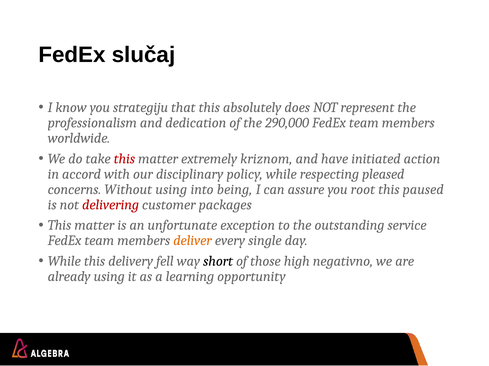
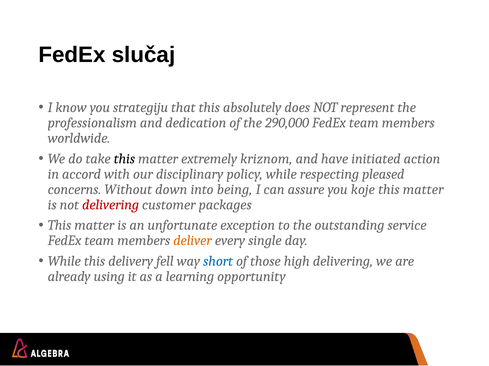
this colour: red -> black (124, 159)
Without using: using -> down (171, 190)
root: root -> koje (363, 190)
paused: paused -> matter (423, 190)
short colour: black -> blue (218, 262)
high negativno: negativno -> delivering (343, 262)
